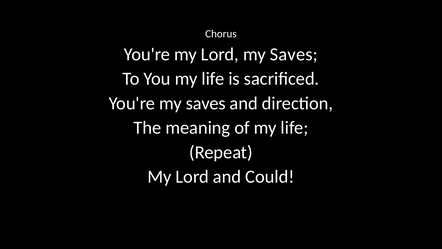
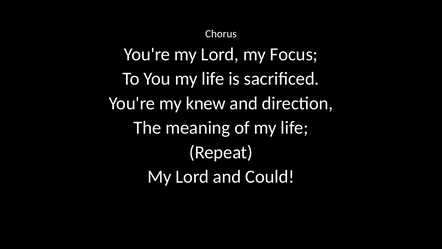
Lord my Saves: Saves -> Focus (294, 54)
You're my saves: saves -> knew (206, 103)
